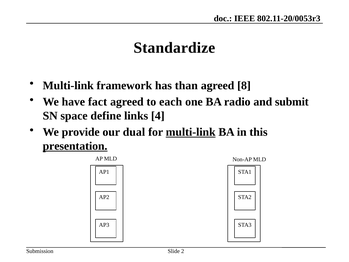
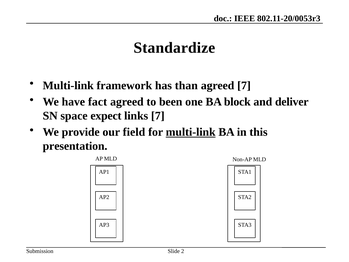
agreed 8: 8 -> 7 (244, 85)
each: each -> been (171, 102)
radio: radio -> block (237, 102)
submit: submit -> deliver (292, 102)
define: define -> expect (106, 116)
links 4: 4 -> 7 (158, 116)
dual: dual -> field (134, 132)
presentation underline: present -> none (75, 146)
